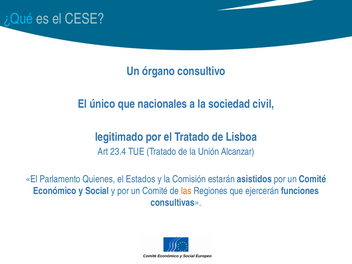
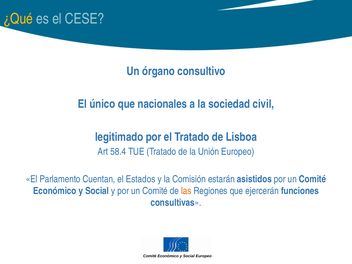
¿Qué colour: light blue -> yellow (18, 19)
23.4: 23.4 -> 58.4 (118, 152)
Unión Alcanzar: Alcanzar -> Europeo (238, 152)
Quienes: Quienes -> Cuentan (99, 179)
